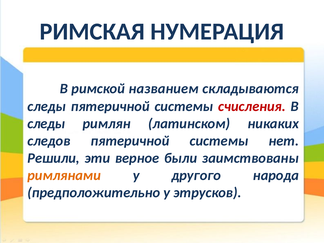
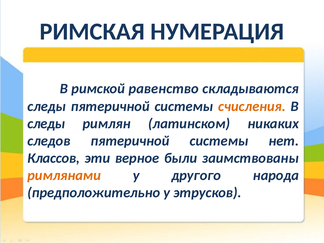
названием: названием -> равенство (164, 89)
счисления colour: red -> orange (252, 106)
Решили: Решили -> Классов (54, 158)
